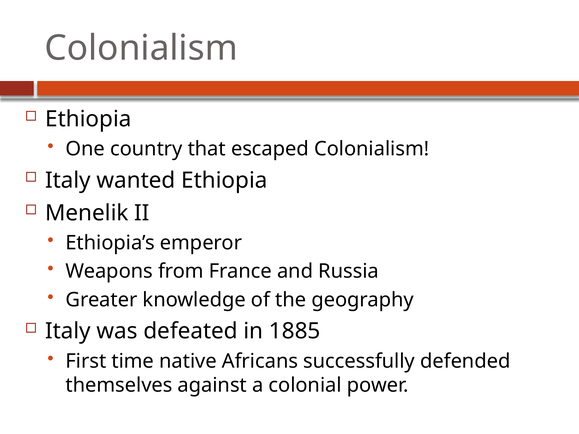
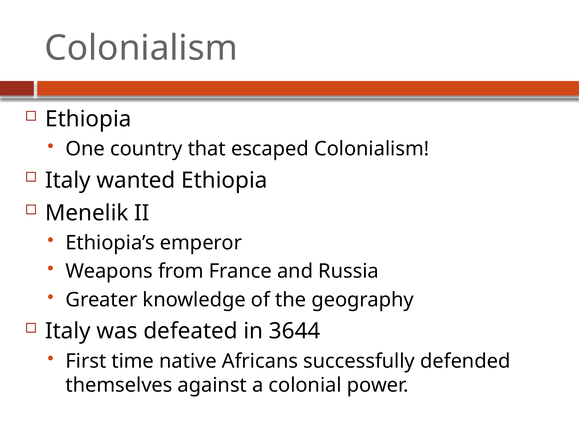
1885: 1885 -> 3644 (295, 331)
